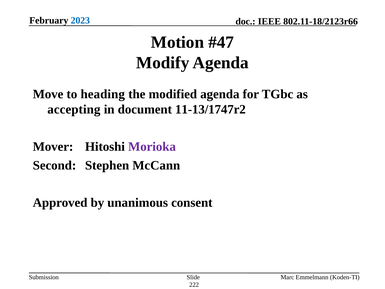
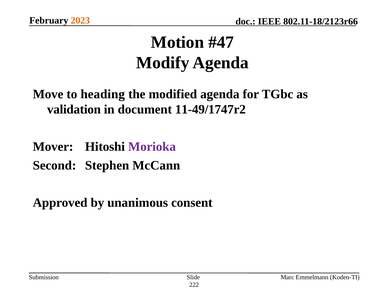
2023 colour: blue -> orange (80, 20)
accepting: accepting -> validation (74, 109)
11-13/1747r2: 11-13/1747r2 -> 11-49/1747r2 (210, 109)
